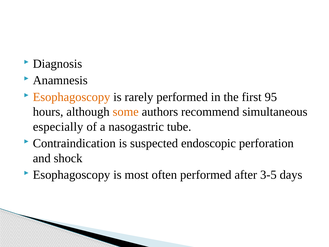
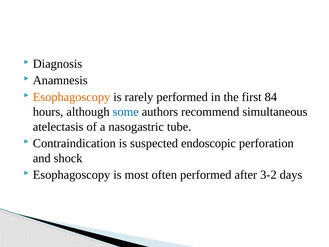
95: 95 -> 84 (271, 97)
some colour: orange -> blue (126, 112)
especially: especially -> atelectasis (58, 127)
3-5: 3-5 -> 3-2 (268, 175)
